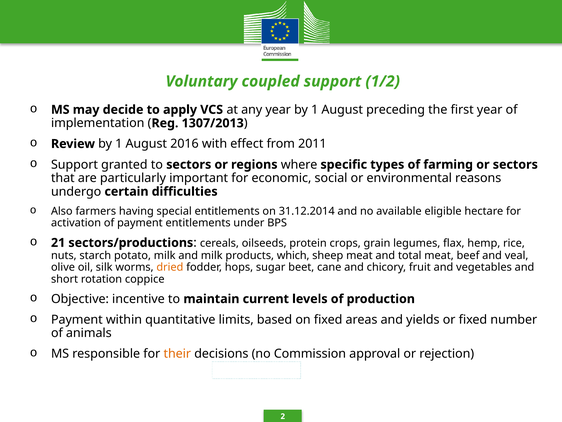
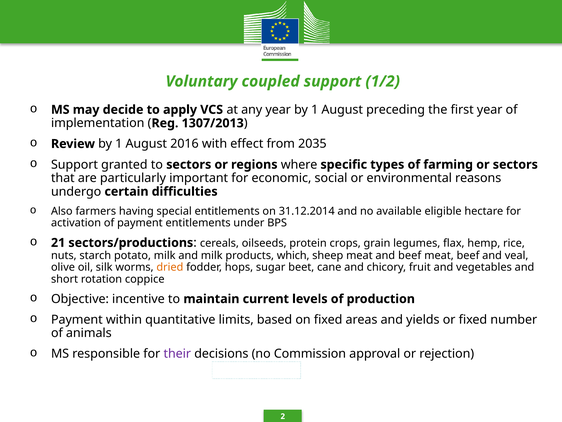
2011: 2011 -> 2035 (312, 144)
and total: total -> beef (410, 255)
their colour: orange -> purple (177, 353)
